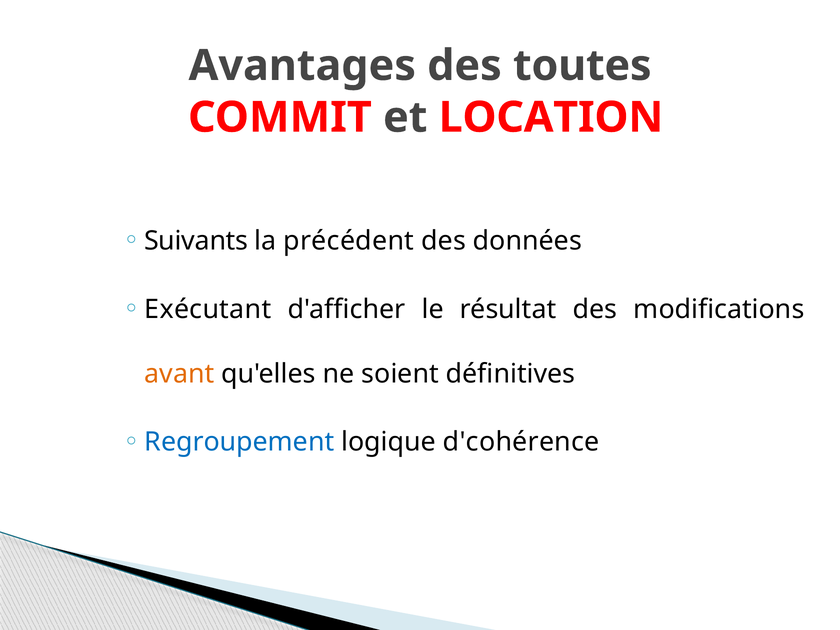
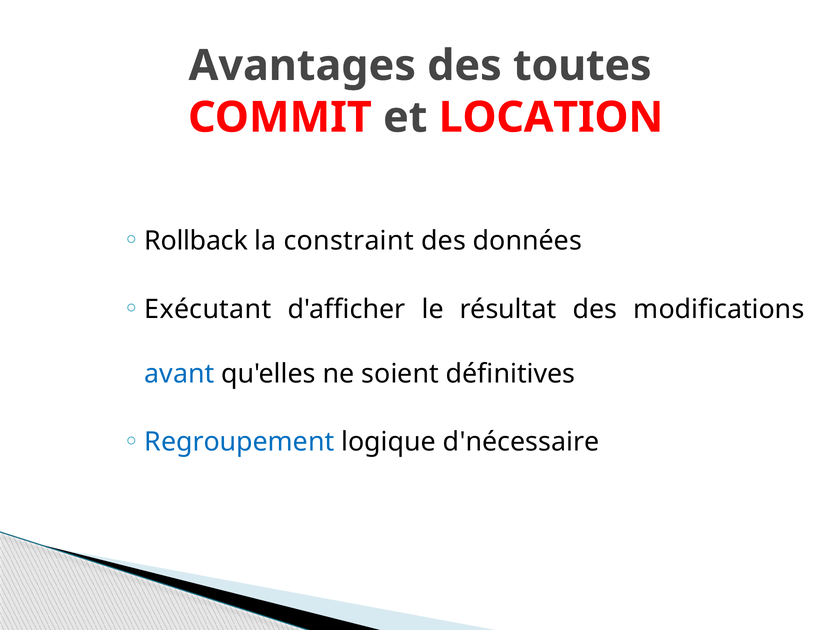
Suivants: Suivants -> Rollback (196, 241)
précédent: précédent -> constraint (349, 241)
avant colour: orange -> blue (179, 374)
d'cohérence: d'cohérence -> d'nécessaire (521, 442)
